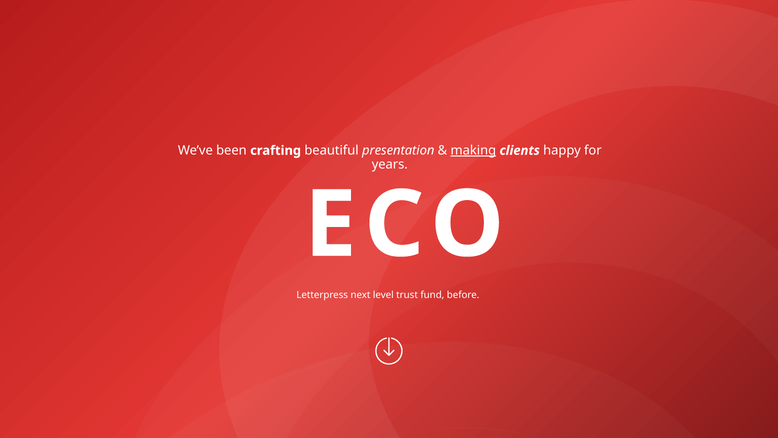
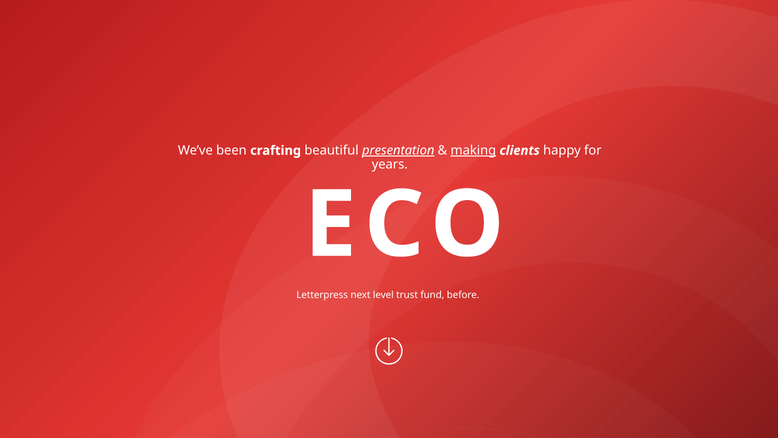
presentation underline: none -> present (398, 150)
